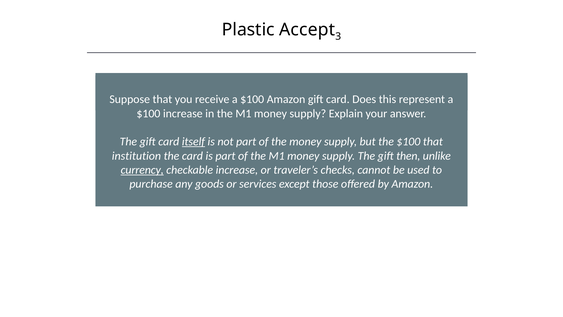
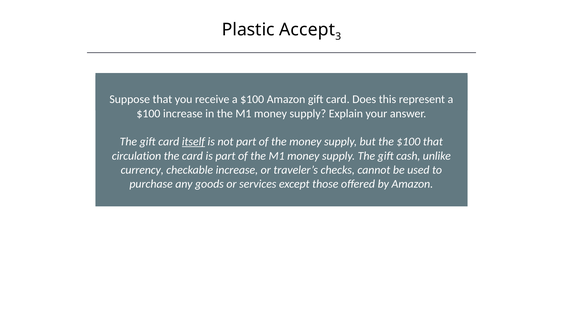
institution: institution -> circulation (136, 156)
then: then -> cash (408, 156)
currency underline: present -> none (142, 170)
